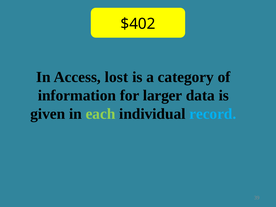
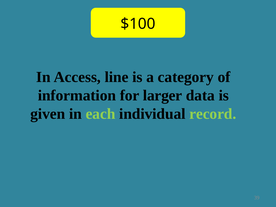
$402: $402 -> $100 (138, 24)
lost: lost -> line (117, 77)
record colour: light blue -> light green (213, 114)
